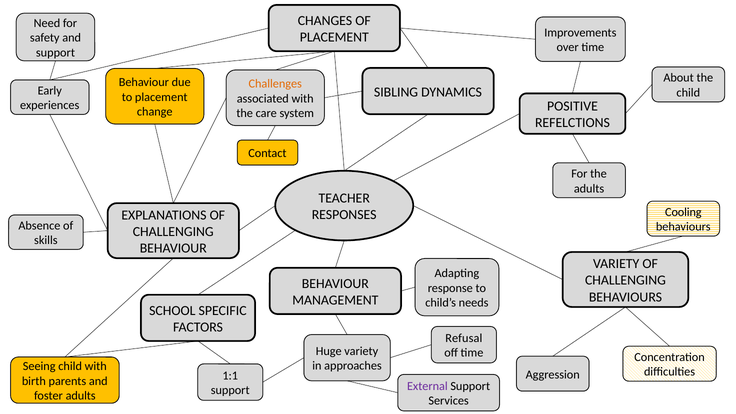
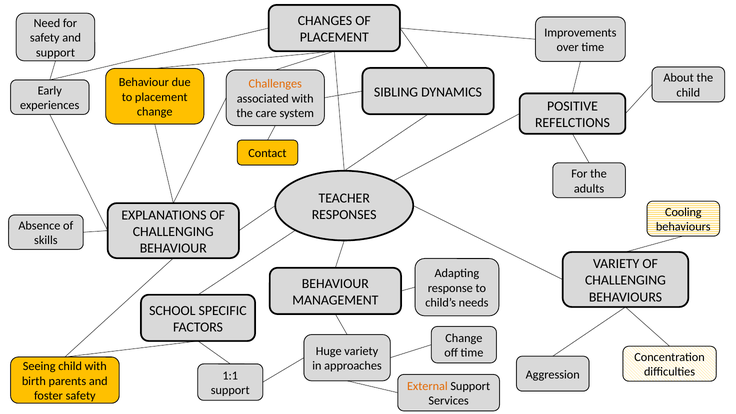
Refusal: Refusal -> Change (464, 338)
External colour: purple -> orange (427, 386)
foster adults: adults -> safety (81, 396)
